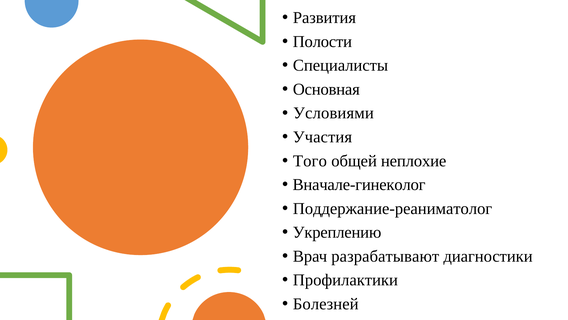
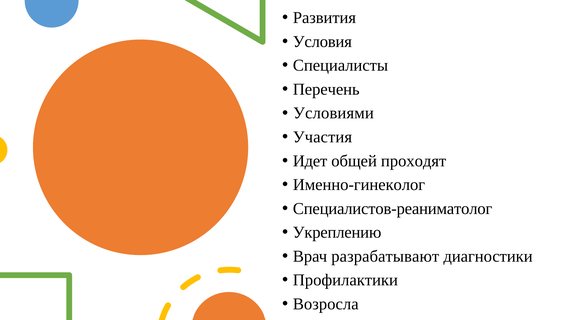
Полости: Полости -> Условия (322, 42)
Основная: Основная -> Перечень (326, 89)
Того: Того -> Идет (310, 161)
неплохие: неплохие -> проходят (414, 161)
Вначале-гинеколог: Вначале-гинеколог -> Именно-гинеколог (359, 184)
Поддержание-реаниматолог: Поддержание-реаниматолог -> Специалистов-реаниматолог (393, 208)
Болезней: Болезней -> Возросла (326, 304)
